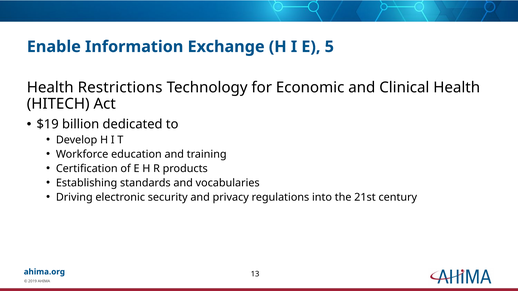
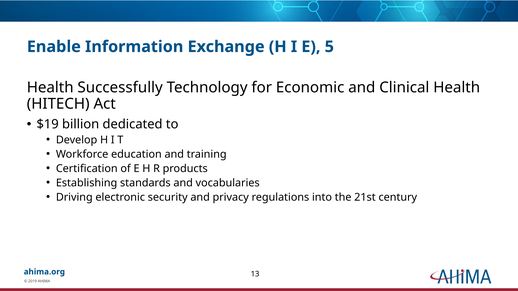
Restrictions: Restrictions -> Successfully (120, 88)
